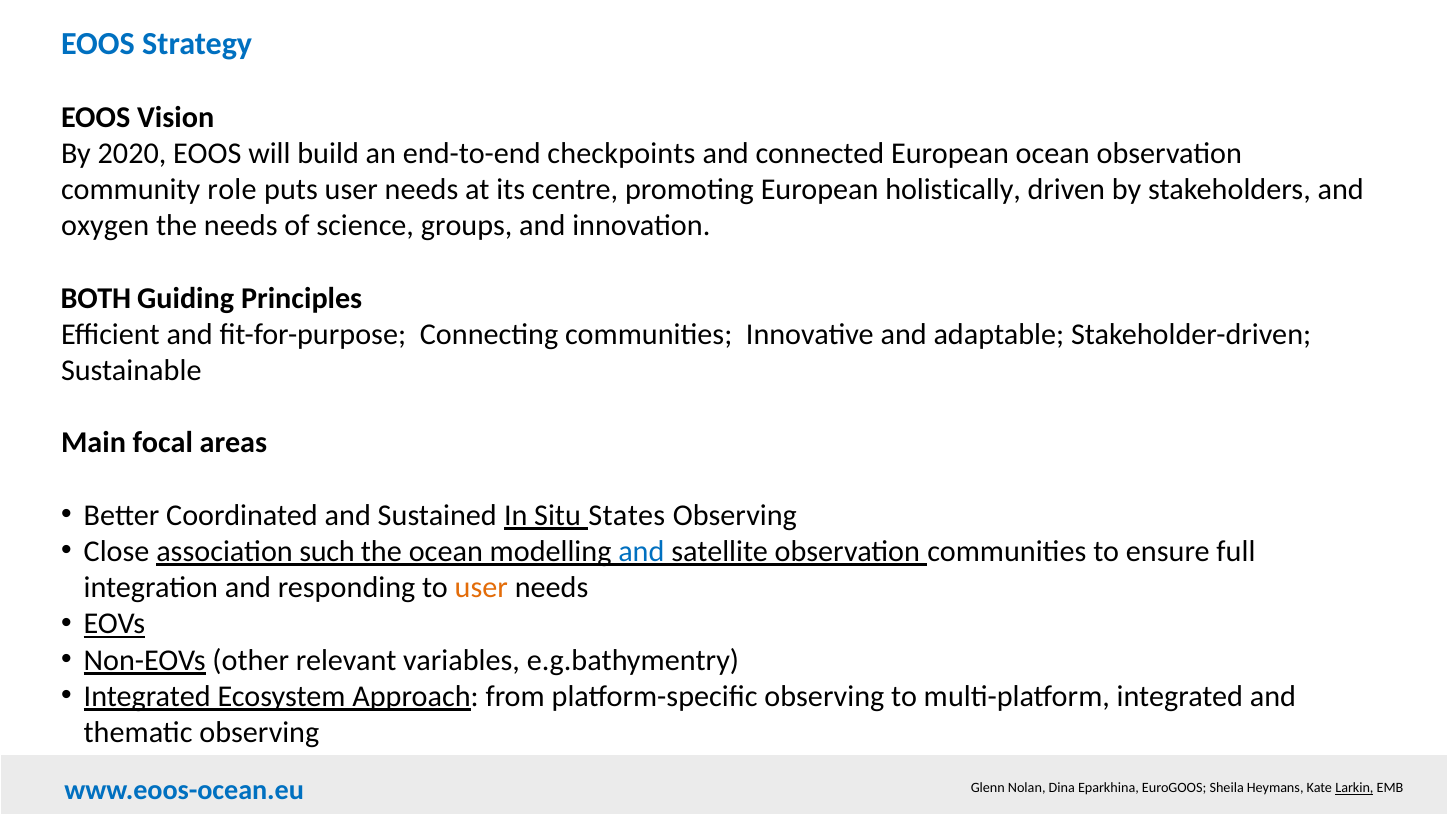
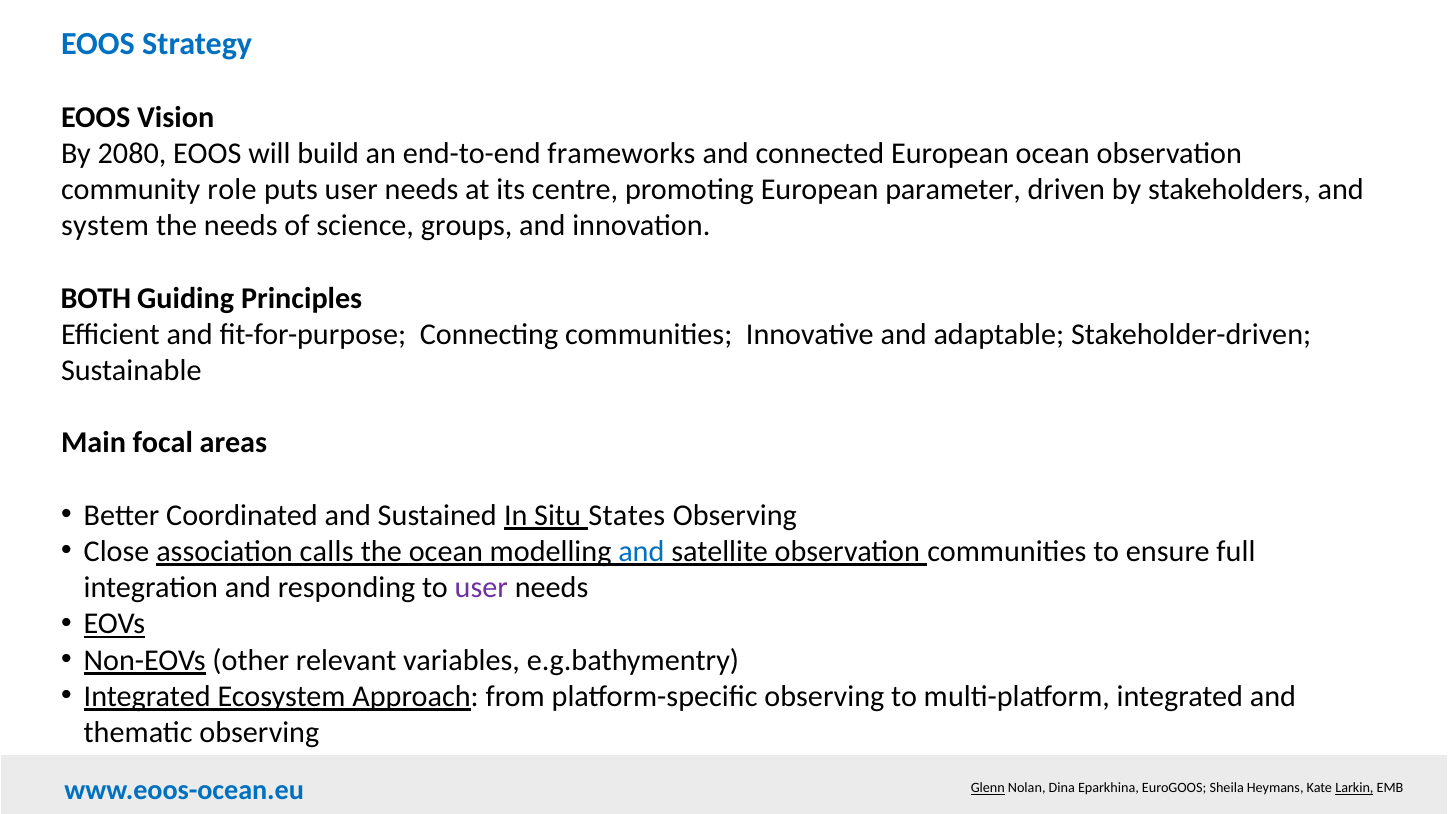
2020: 2020 -> 2080 (132, 154)
checkpoints: checkpoints -> frameworks (621, 154)
holistically: holistically -> parameter (953, 190)
oxygen: oxygen -> system (105, 226)
such: such -> calls (327, 552)
user colour: orange -> purple (481, 588)
Glenn underline: none -> present (988, 789)
